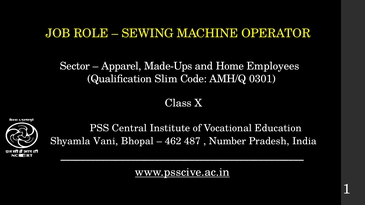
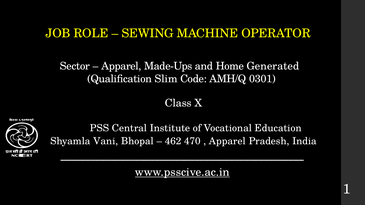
Employees: Employees -> Generated (273, 66)
487: 487 -> 470 (192, 141)
Number: Number -> Apparel (227, 141)
